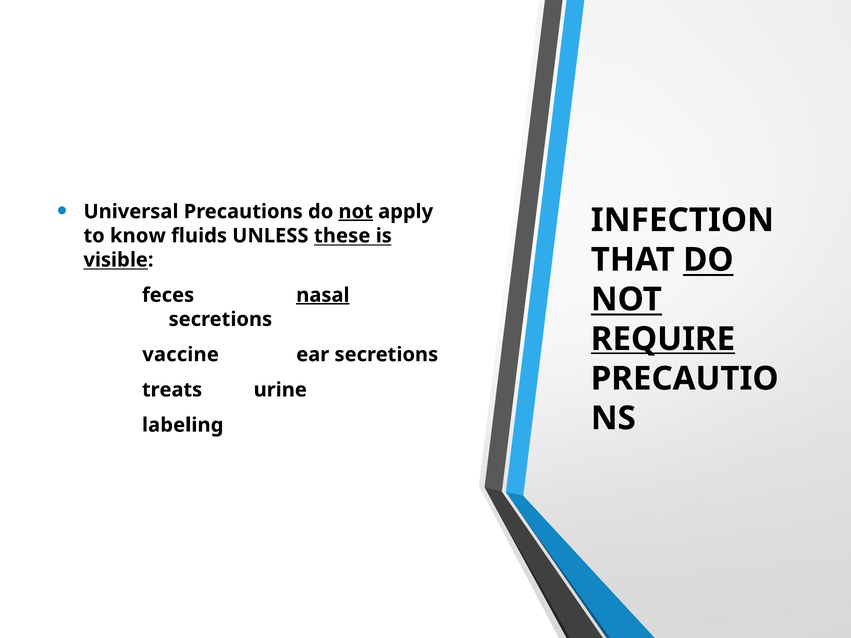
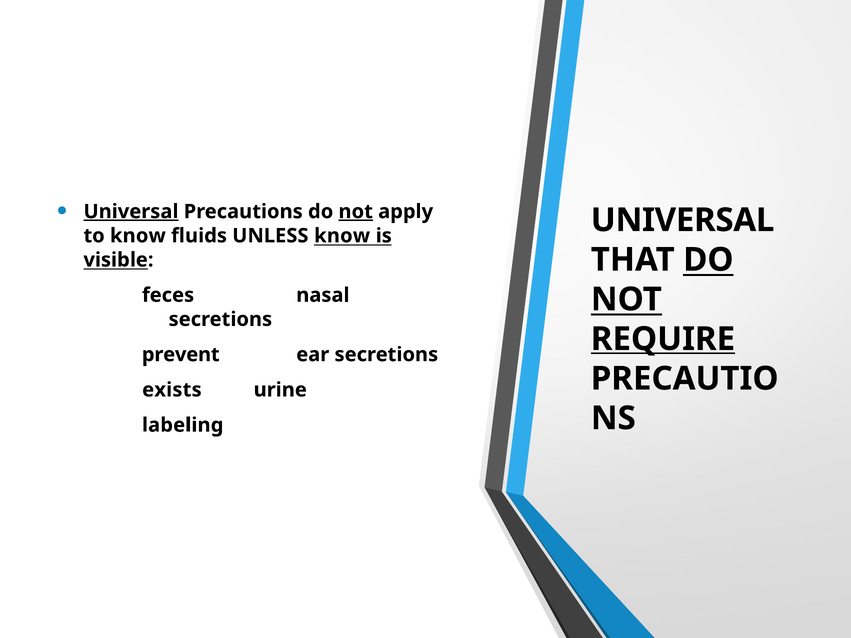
Universal underline: none -> present (131, 212)
INFECTION: INFECTION -> UNIVERSAL (683, 220)
UNLESS these: these -> know (342, 236)
nasal underline: present -> none (323, 295)
vaccine: vaccine -> prevent (181, 355)
treats: treats -> exists (172, 390)
